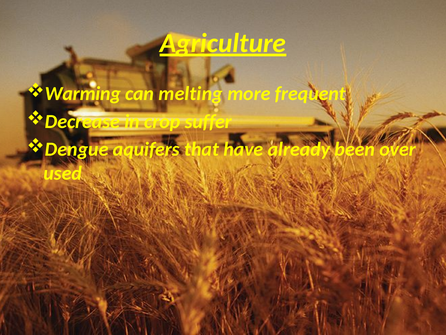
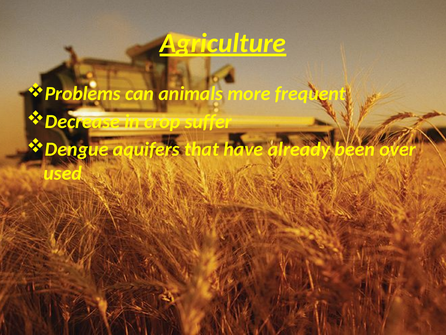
Warming: Warming -> Problems (83, 94)
melting: melting -> animals (191, 94)
